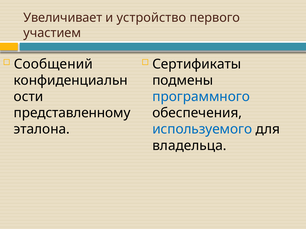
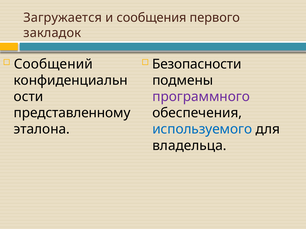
Увеличивает: Увеличивает -> Загружается (63, 18)
устройство: устройство -> сообщения (152, 18)
участием: участием -> закладок (52, 33)
Сертификаты: Сертификаты -> Безопасности (197, 64)
программного colour: blue -> purple (201, 97)
